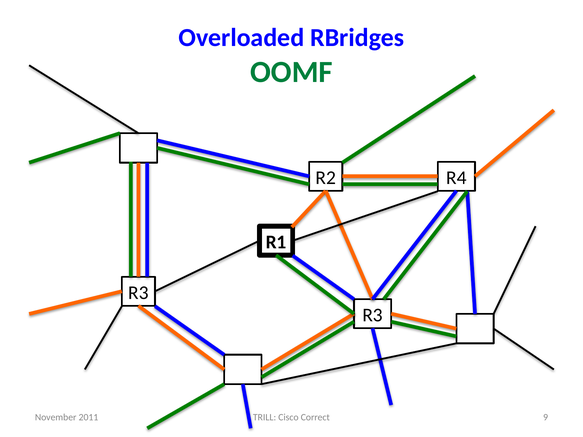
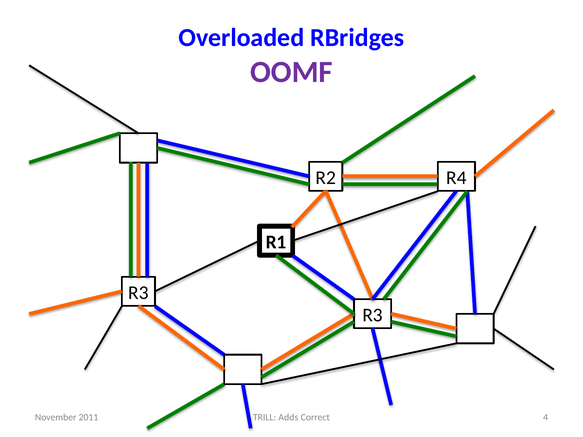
OOMF colour: green -> purple (291, 72)
Cisco: Cisco -> Adds (288, 417)
9: 9 -> 4 (546, 417)
